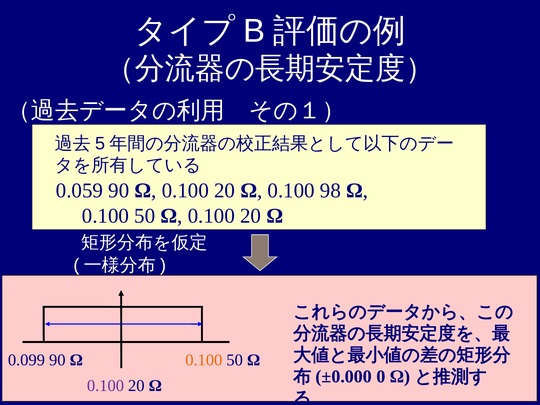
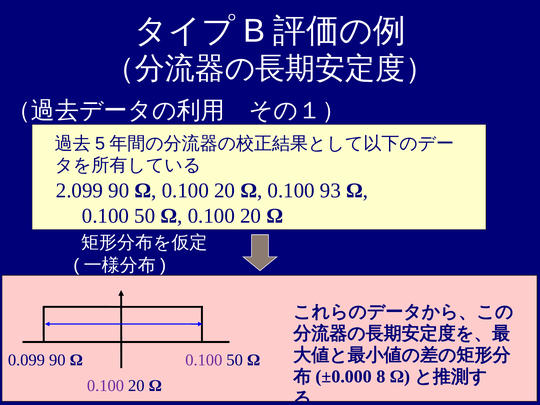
0.059: 0.059 -> 2.099 (80, 191)
98: 98 -> 93 (330, 191)
0.100 colour: orange -> purple (204, 360)
0: 0 -> 8 (381, 377)
